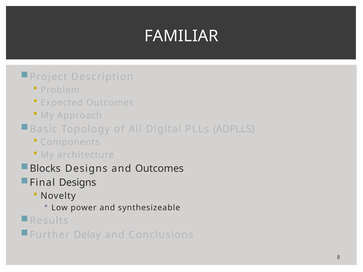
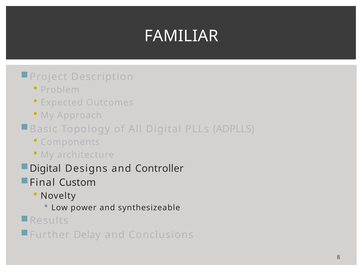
Blocks: Blocks -> Digital (45, 169)
and Outcomes: Outcomes -> Controller (159, 169)
Final Designs: Designs -> Custom (77, 183)
